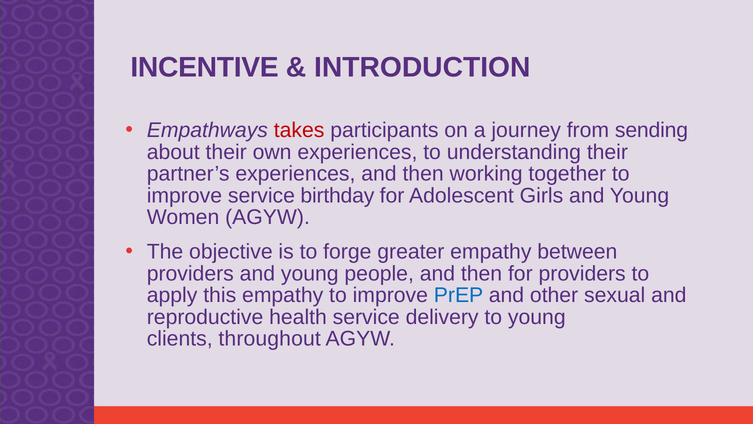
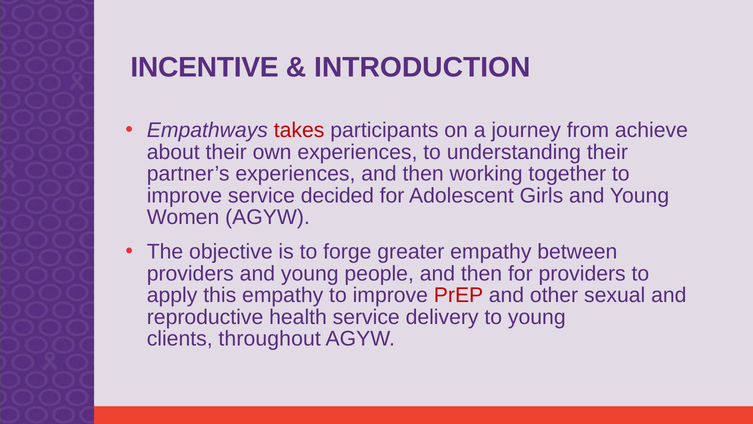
sending: sending -> achieve (651, 130)
birthday: birthday -> decided (337, 195)
PrEP colour: blue -> red (459, 295)
